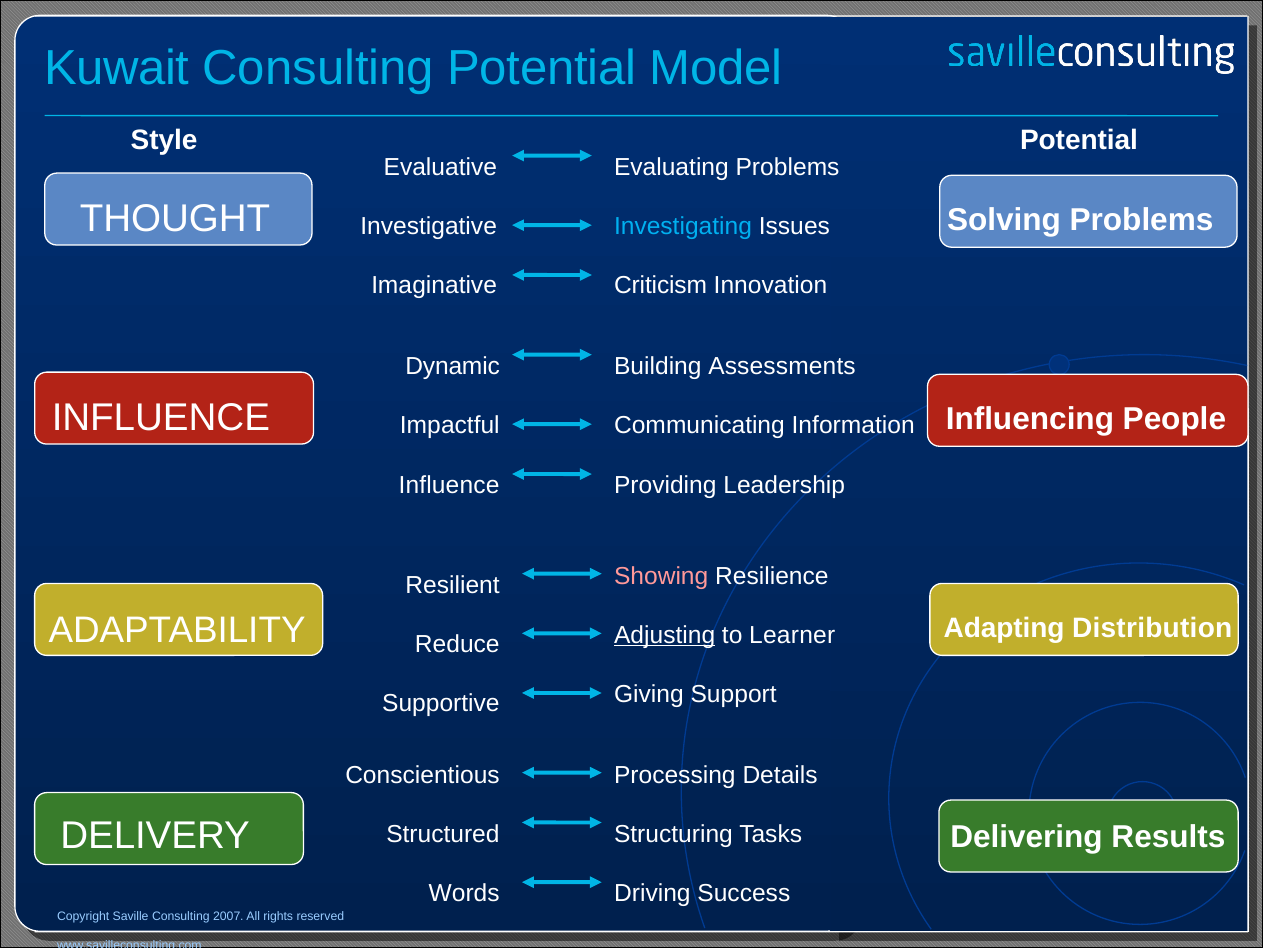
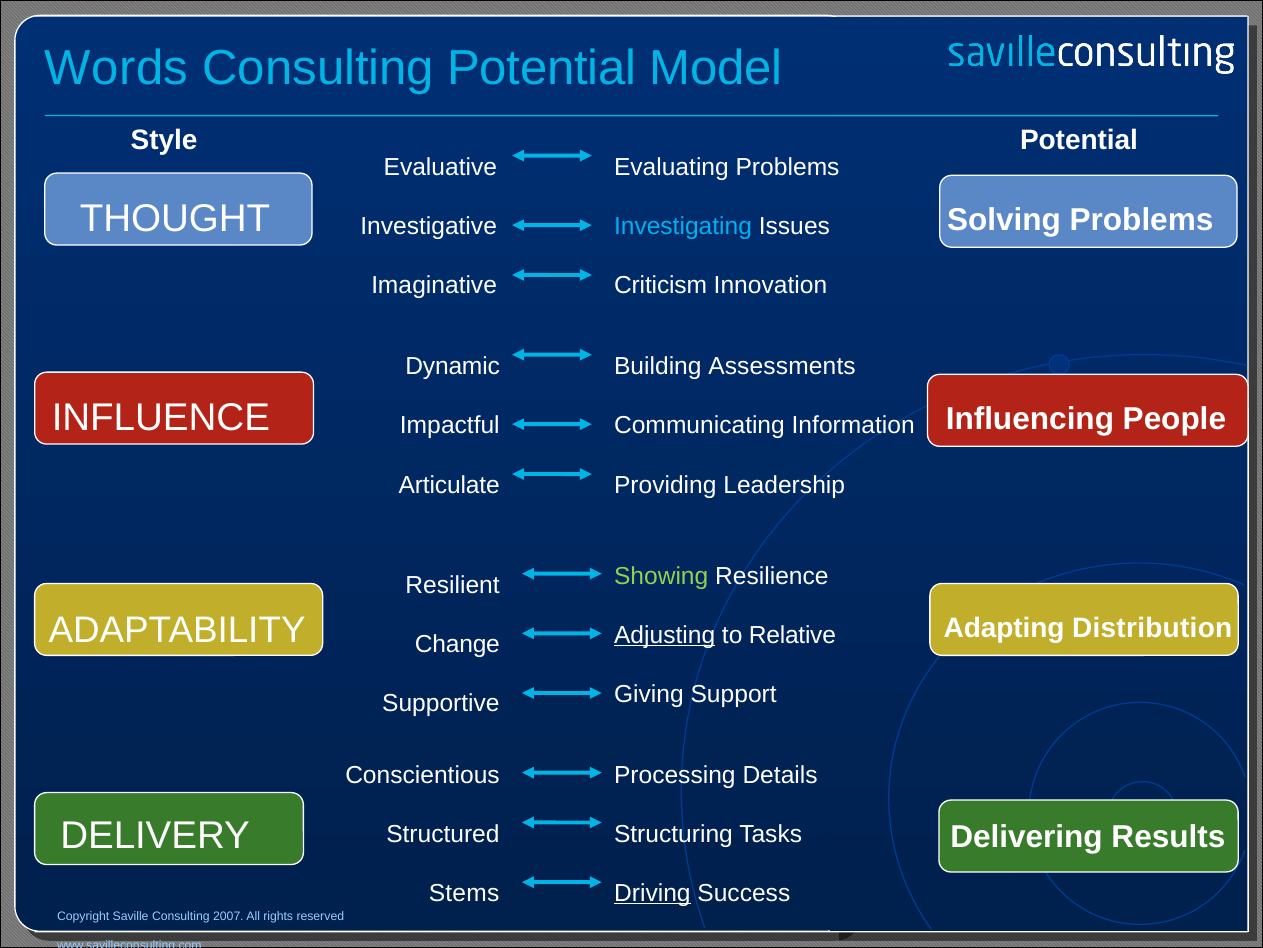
Kuwait: Kuwait -> Words (117, 68)
Influence: Influence -> Articulate (449, 485)
Showing colour: pink -> light green (661, 576)
Learner: Learner -> Relative (792, 634)
Reduce: Reduce -> Change (457, 644)
Words: Words -> Stems (464, 892)
Driving underline: none -> present (652, 892)
